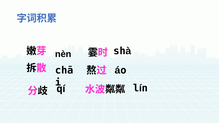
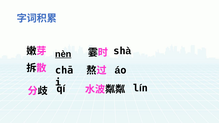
nèn underline: none -> present (63, 54)
